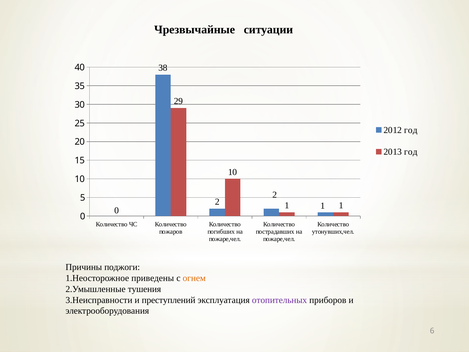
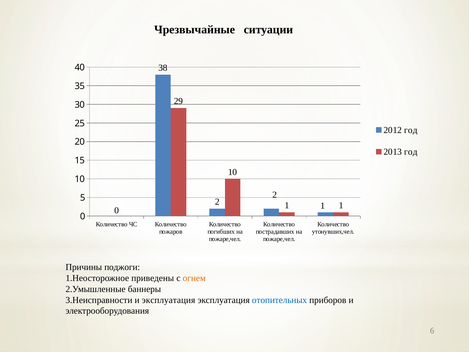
тушения: тушения -> баннеры (144, 289)
и преступлений: преступлений -> эксплуатация (169, 300)
отопительных colour: purple -> blue (280, 300)
